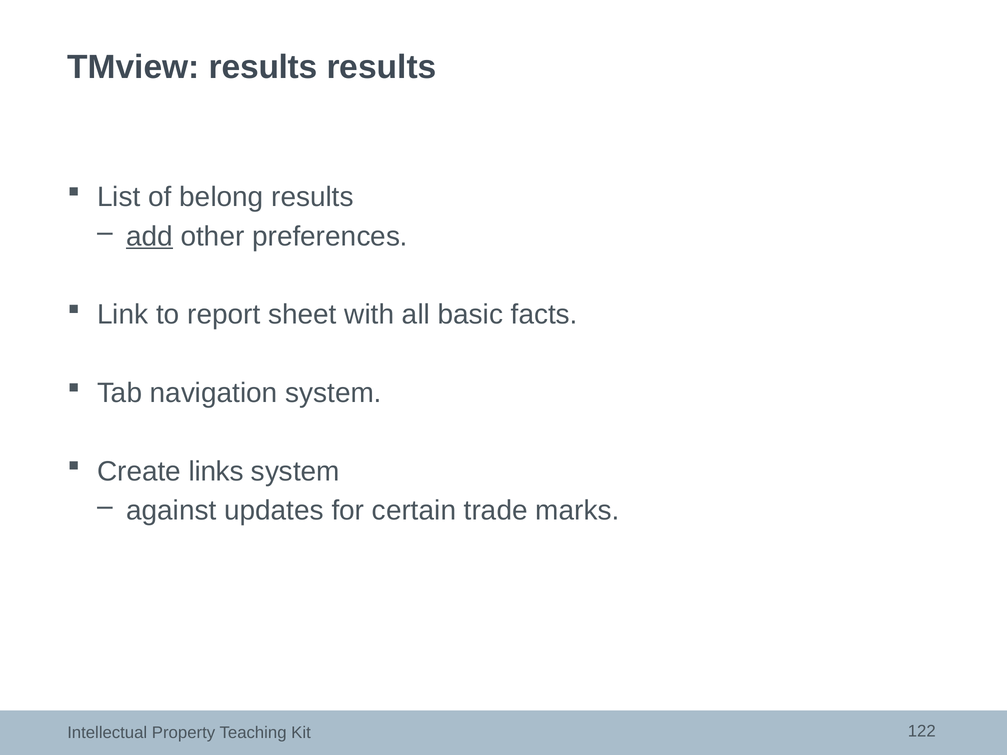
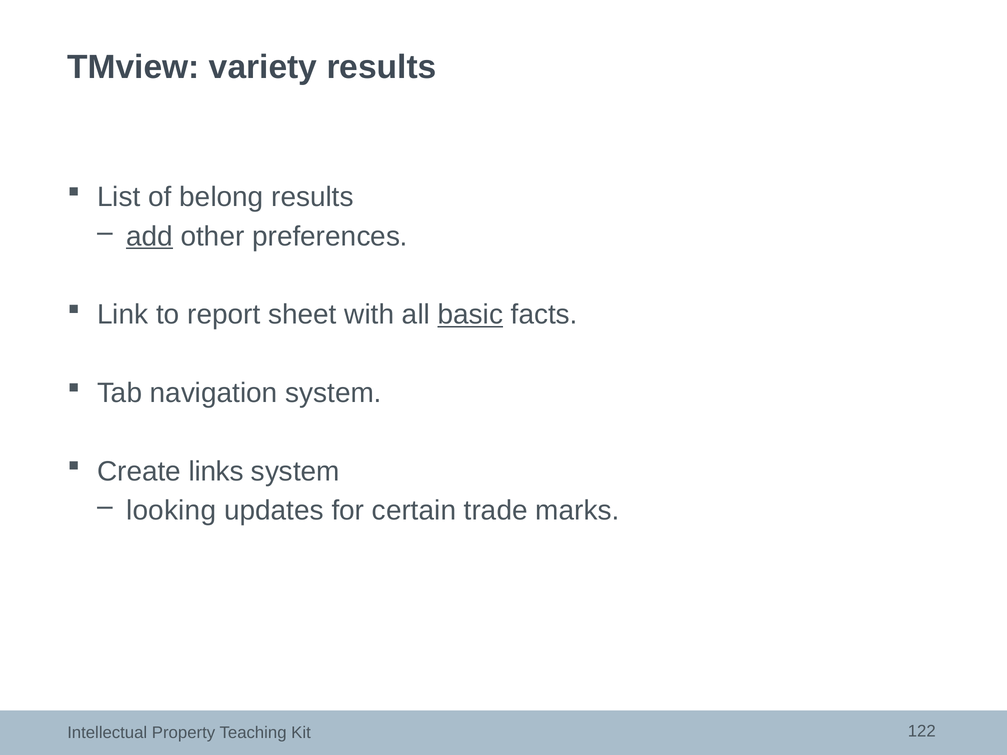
TMview results: results -> variety (263, 67)
basic underline: none -> present (470, 315)
against: against -> looking (171, 511)
